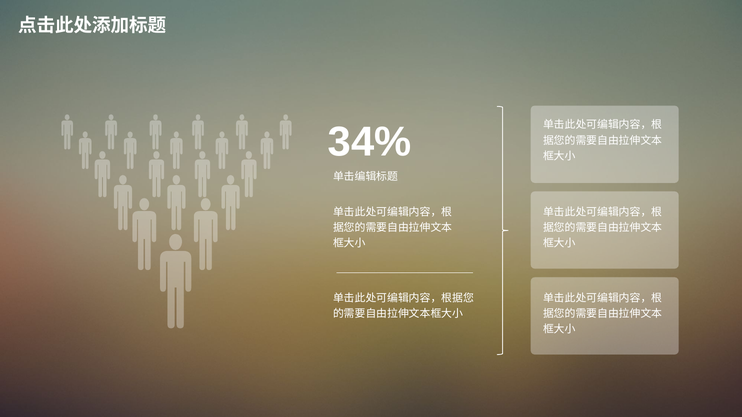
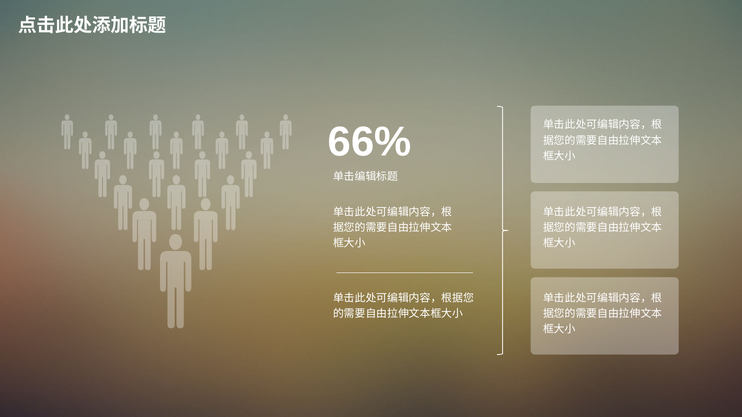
34%: 34% -> 66% (370, 142)
